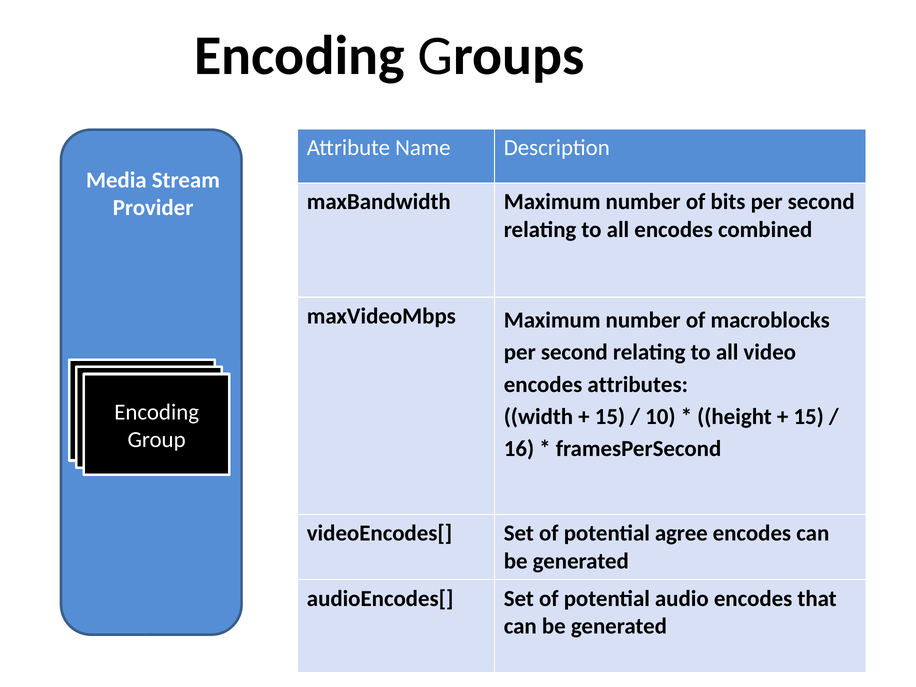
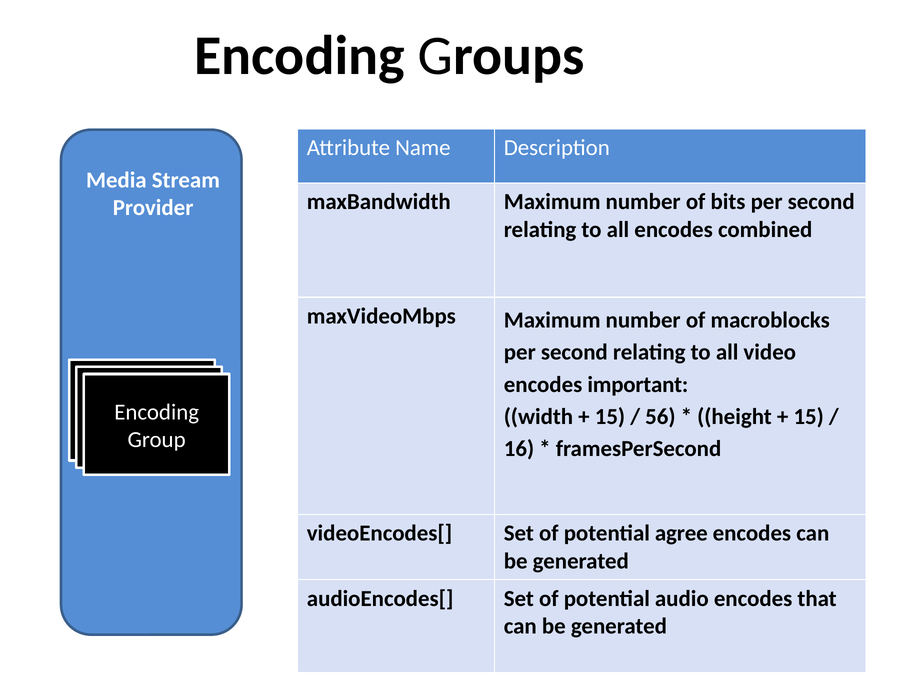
attributes: attributes -> important (638, 385)
10: 10 -> 56 (660, 417)
